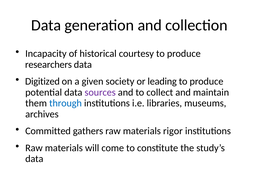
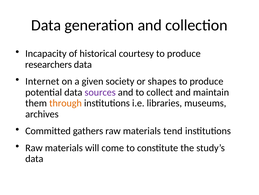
Digitized: Digitized -> Internet (42, 81)
leading: leading -> shapes (162, 81)
through colour: blue -> orange (66, 103)
rigor: rigor -> tend (173, 131)
